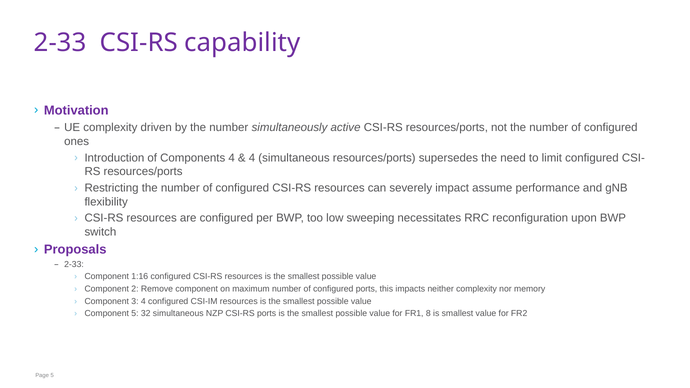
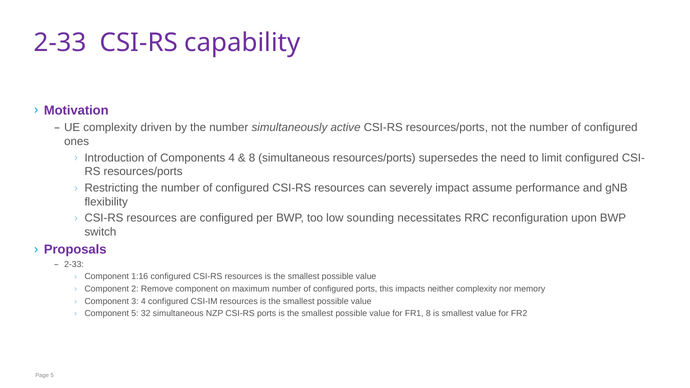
4: 4 -> 8 (252, 158)
sweeping: sweeping -> sounding (370, 218)
